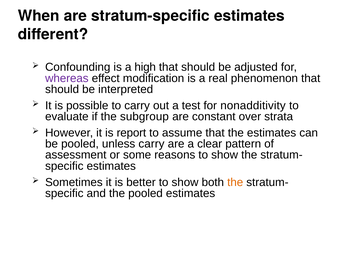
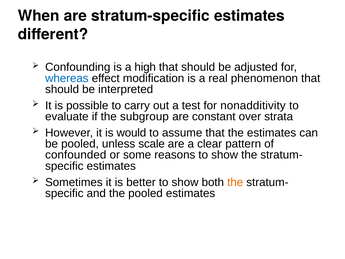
whereas colour: purple -> blue (67, 78)
report: report -> would (131, 133)
unless carry: carry -> scale (152, 144)
assessment: assessment -> confounded (76, 155)
